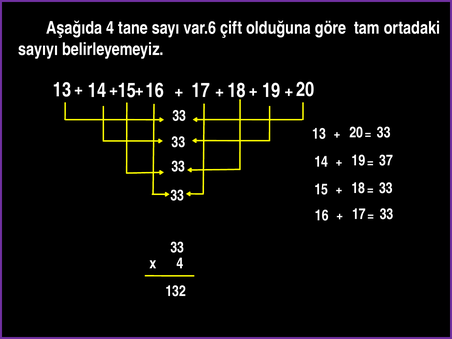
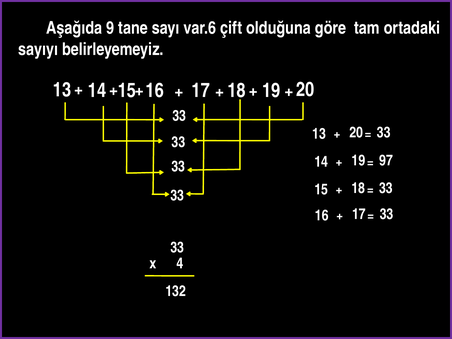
Aşağıda 4: 4 -> 9 (110, 28)
37: 37 -> 97 (386, 161)
